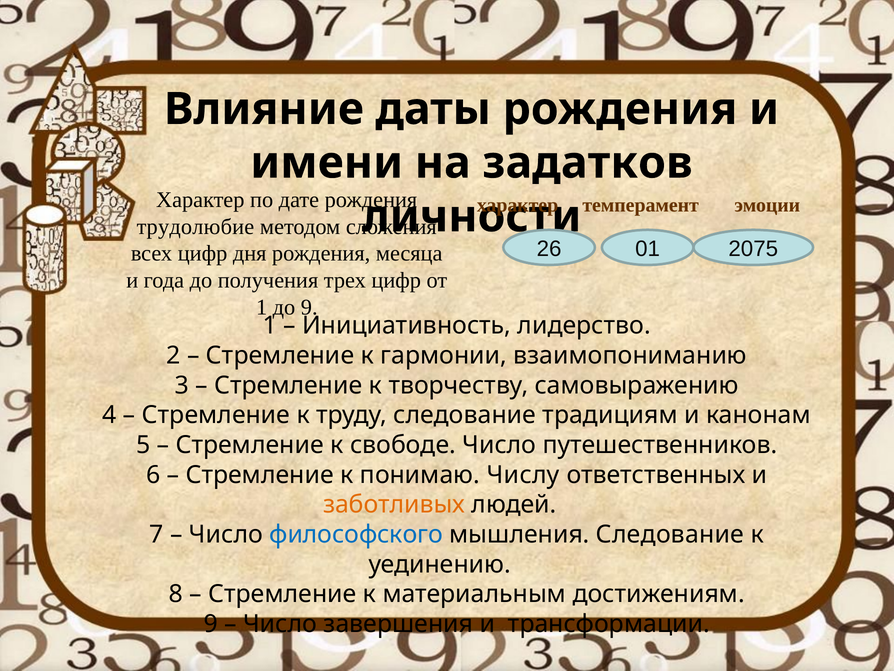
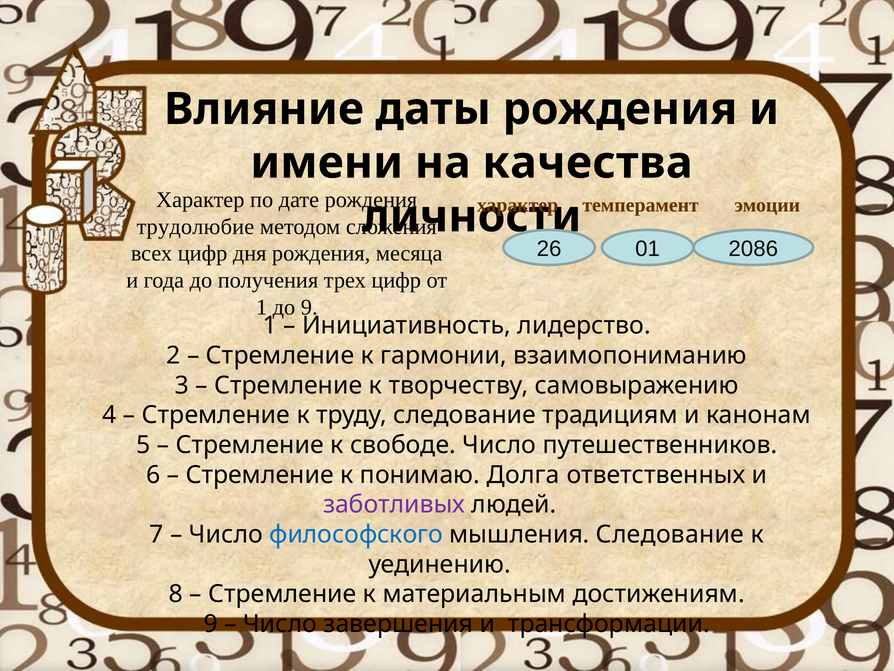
задатков: задатков -> качества (587, 163)
2075: 2075 -> 2086 (753, 249)
Числу: Числу -> Долга (523, 475)
заботливых colour: orange -> purple (394, 504)
